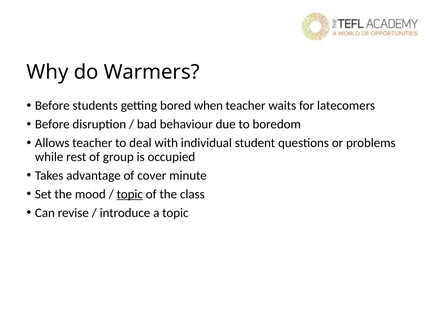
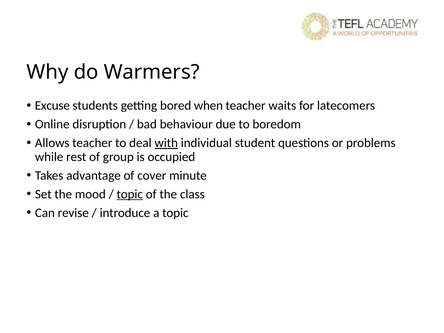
Before: Before -> Excuse (52, 106)
Before: Before -> Online (52, 124)
with underline: none -> present (166, 143)
